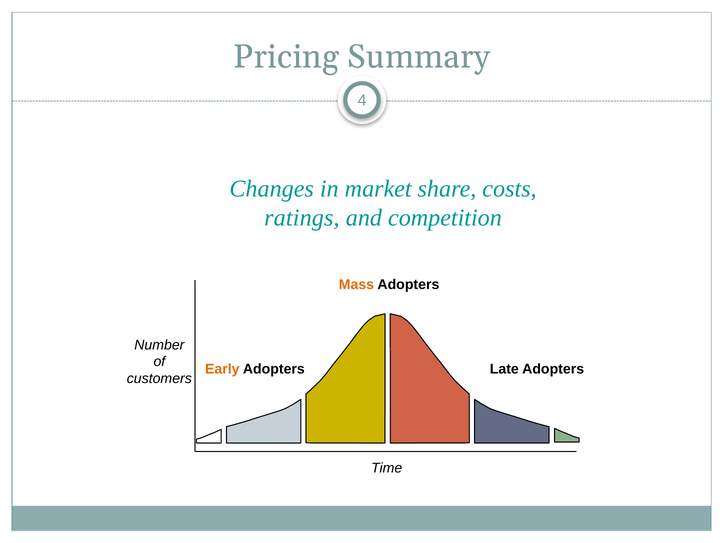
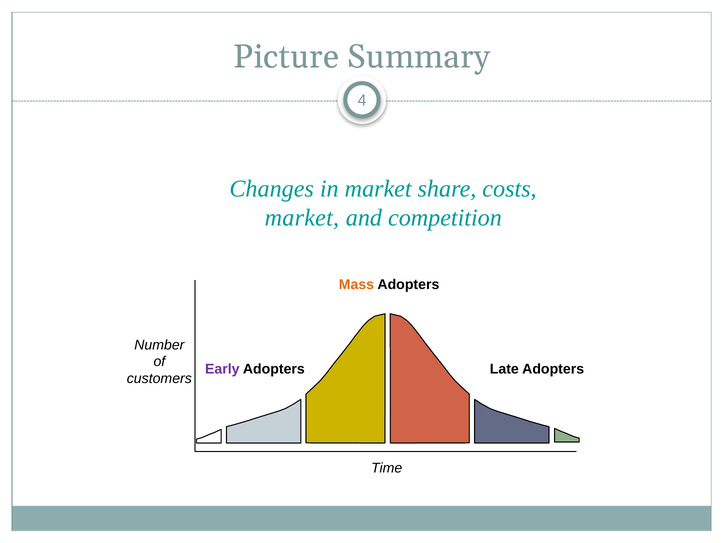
Pricing: Pricing -> Picture (286, 57)
ratings: ratings -> market (302, 218)
Early colour: orange -> purple (222, 369)
